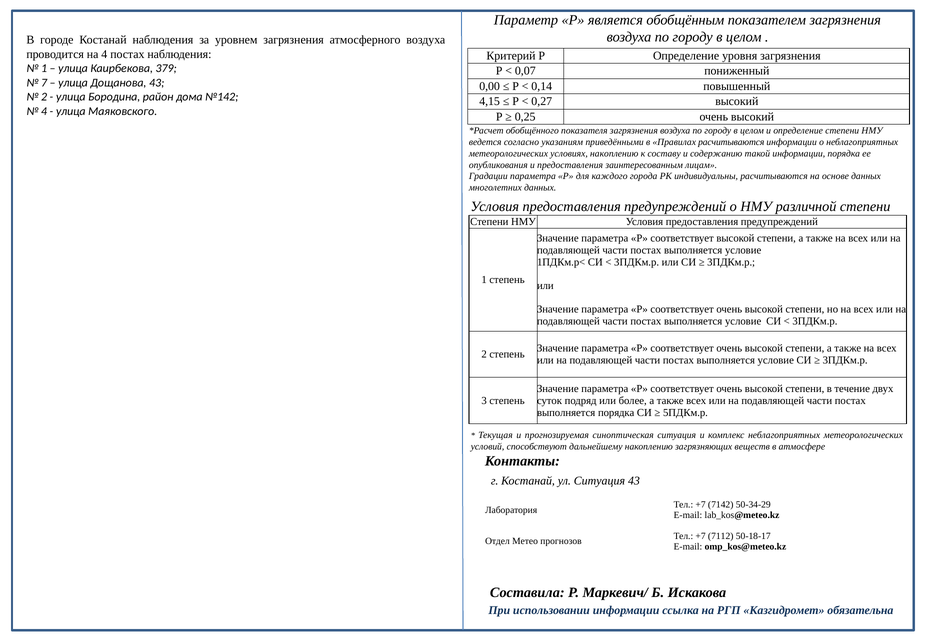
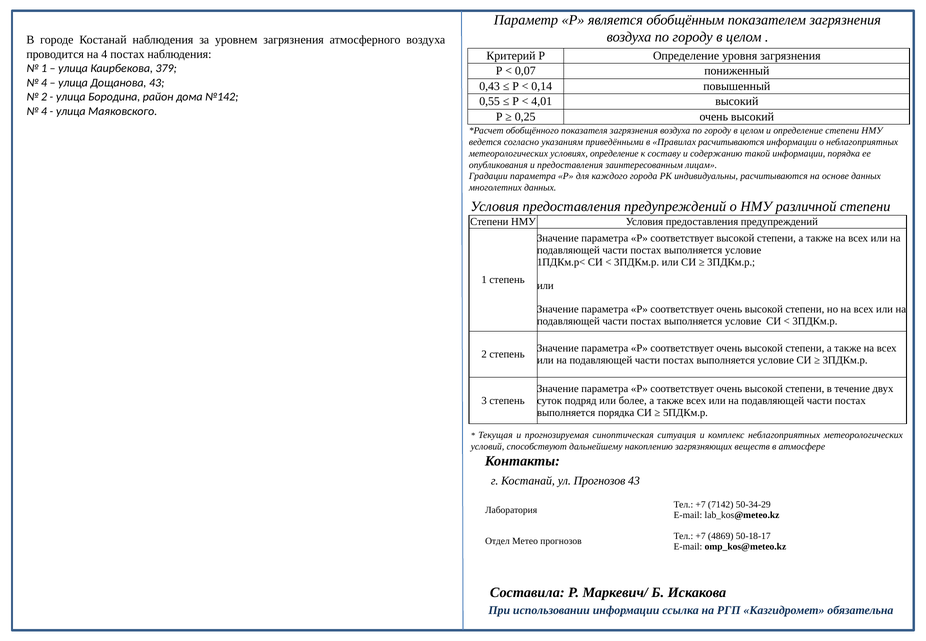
7: 7 -> 4 (44, 83)
0,00: 0,00 -> 0,43 (490, 86)
4,15: 4,15 -> 0,55 (490, 101)
0,27: 0,27 -> 4,01 (542, 101)
условиях накоплению: накоплению -> определение (614, 154)
ул Ситуация: Ситуация -> Прогнозов (599, 481)
7112: 7112 -> 4869 (721, 536)
